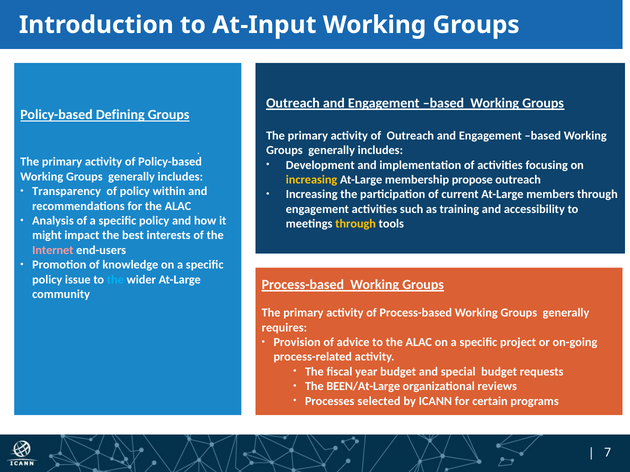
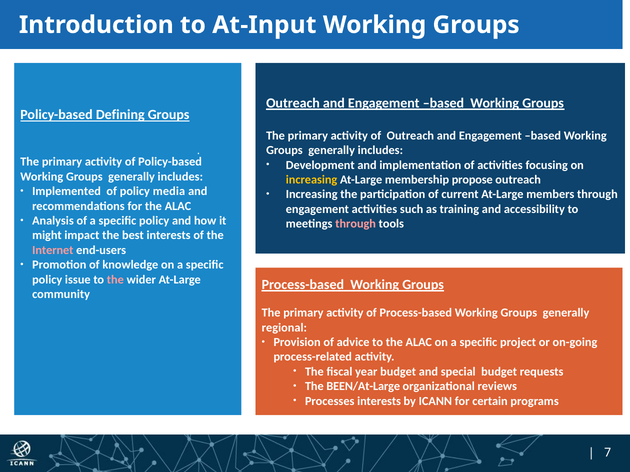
Transparency: Transparency -> Implemented (67, 192)
within: within -> media (169, 192)
through colour: yellow -> pink (356, 224)
the colour: light blue -> pink (115, 280)
requires: requires -> regional (284, 328)
Processes selected: selected -> interests (379, 401)
